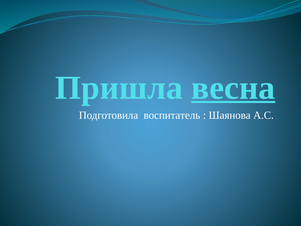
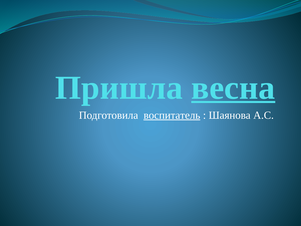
воспитатель underline: none -> present (172, 115)
